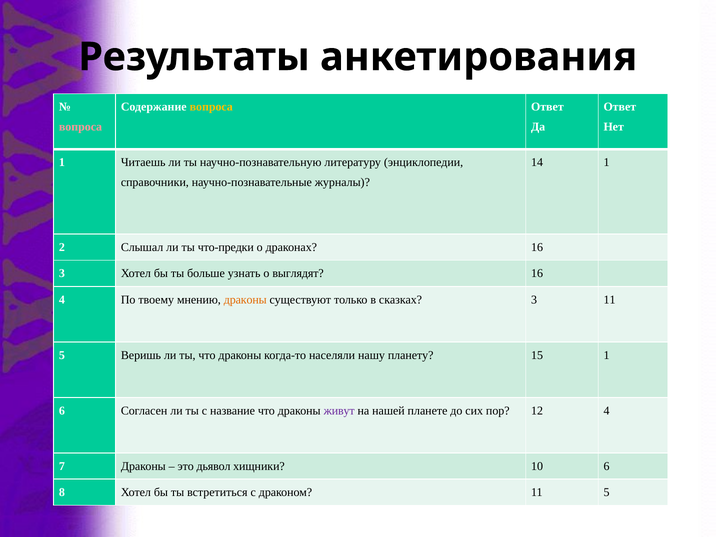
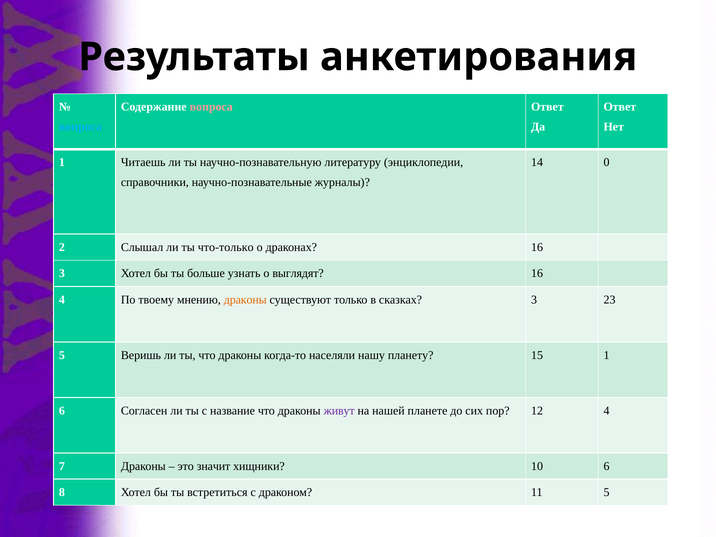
вопроса colour: yellow -> pink (211, 107)
вопроса colour: pink -> light blue (80, 127)
14 1: 1 -> 0 (607, 163)
что-предки: что-предки -> что-только (226, 247)
3 11: 11 -> 23 (610, 300)
дьявол: дьявол -> значит (214, 466)
